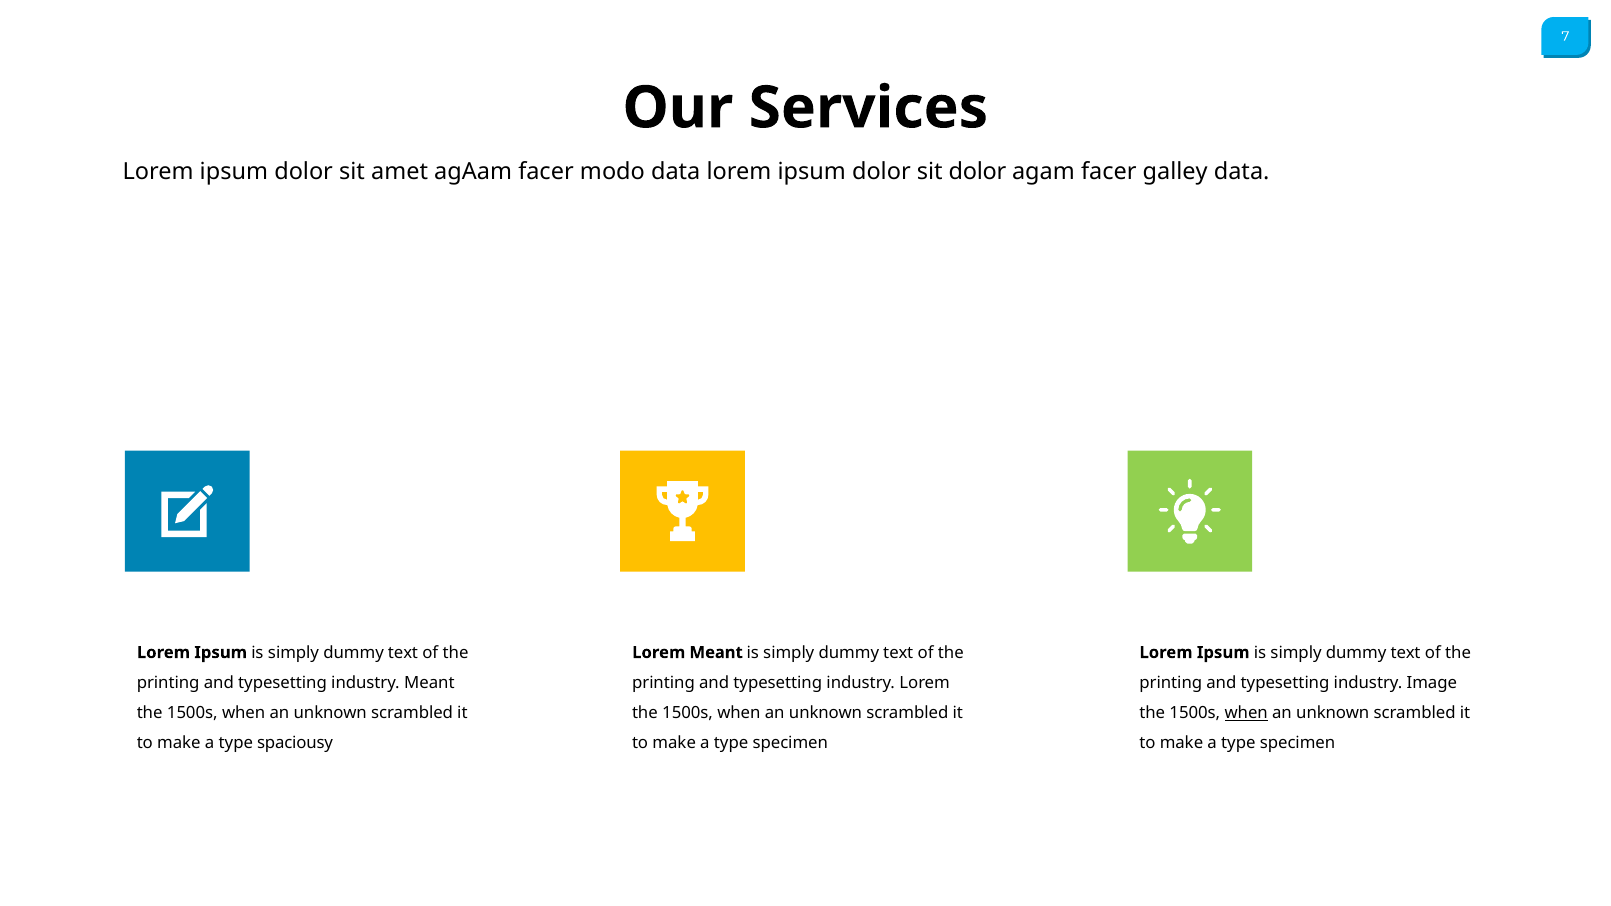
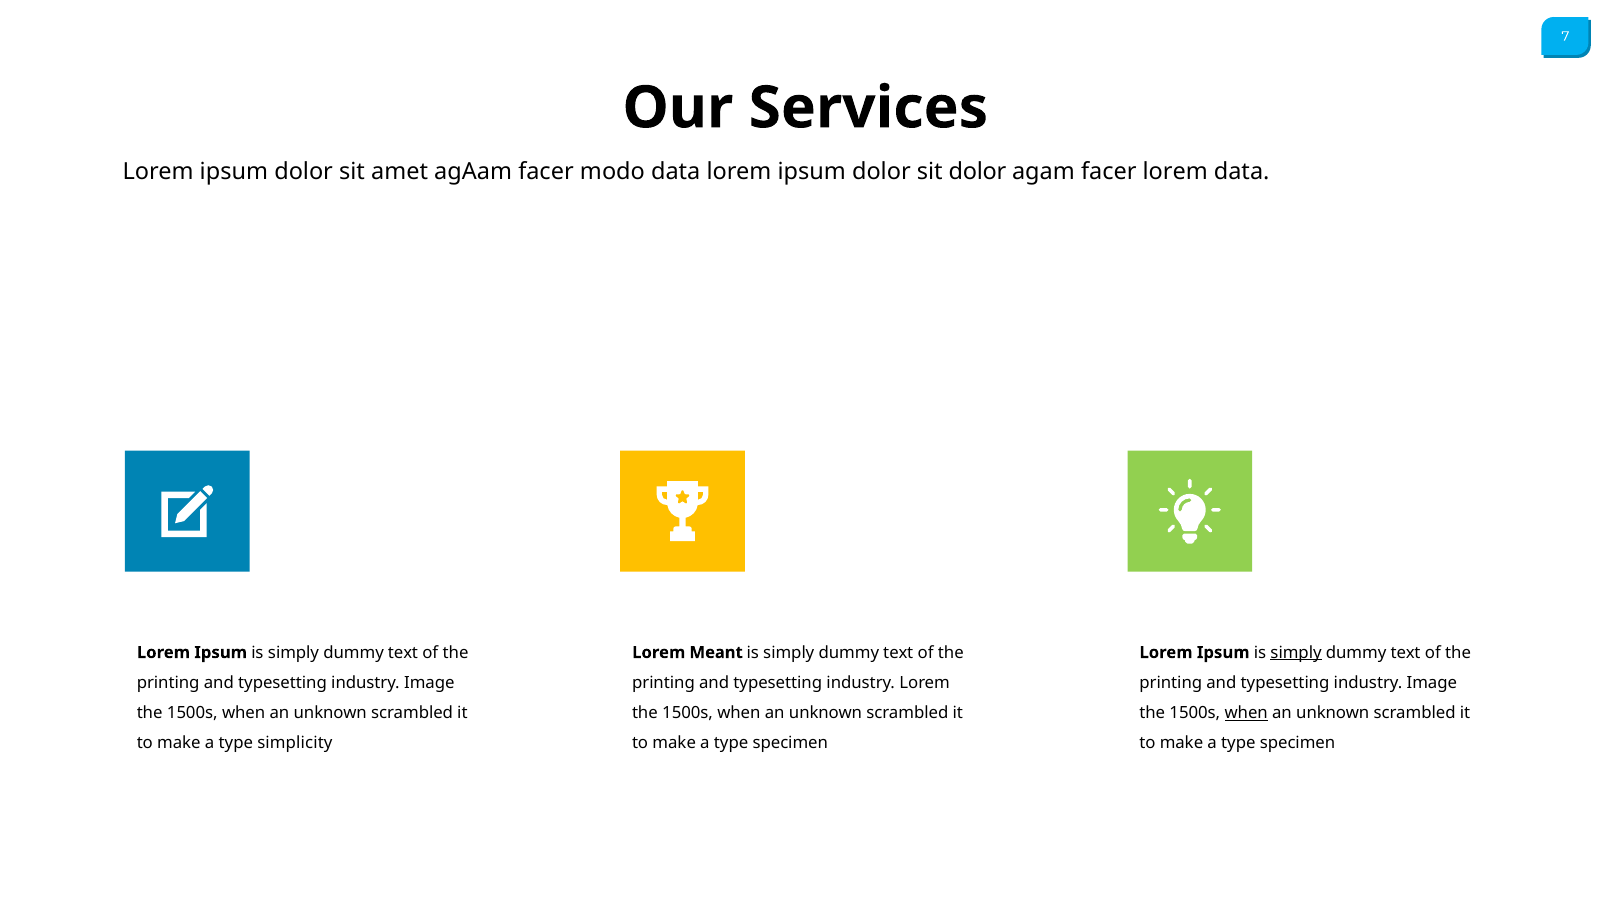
facer galley: galley -> lorem (1175, 172)
simply underline: none -> present (1296, 653)
Meant: Meant -> Image (429, 683)
spaciousy: spaciousy -> simplicity (295, 743)
